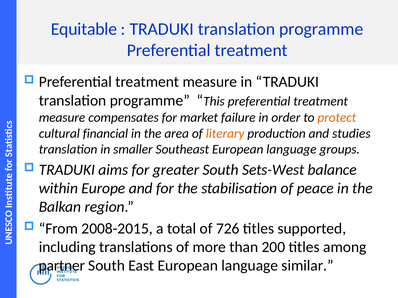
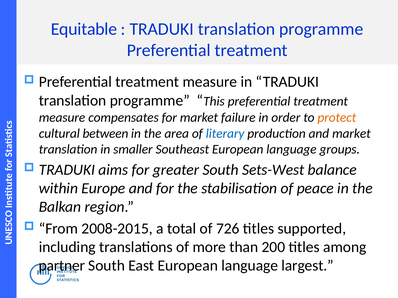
financial: financial -> between (105, 134)
literary colour: orange -> blue (225, 134)
and studies: studies -> market (351, 134)
similar: similar -> largest (308, 266)
